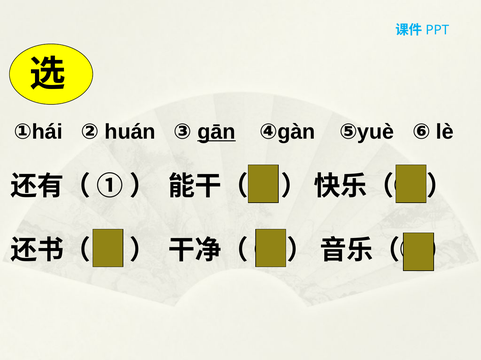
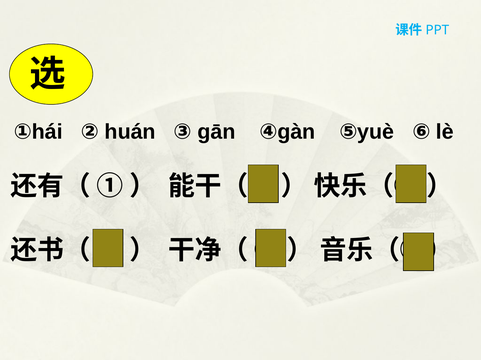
ɡān underline: present -> none (216, 132)
